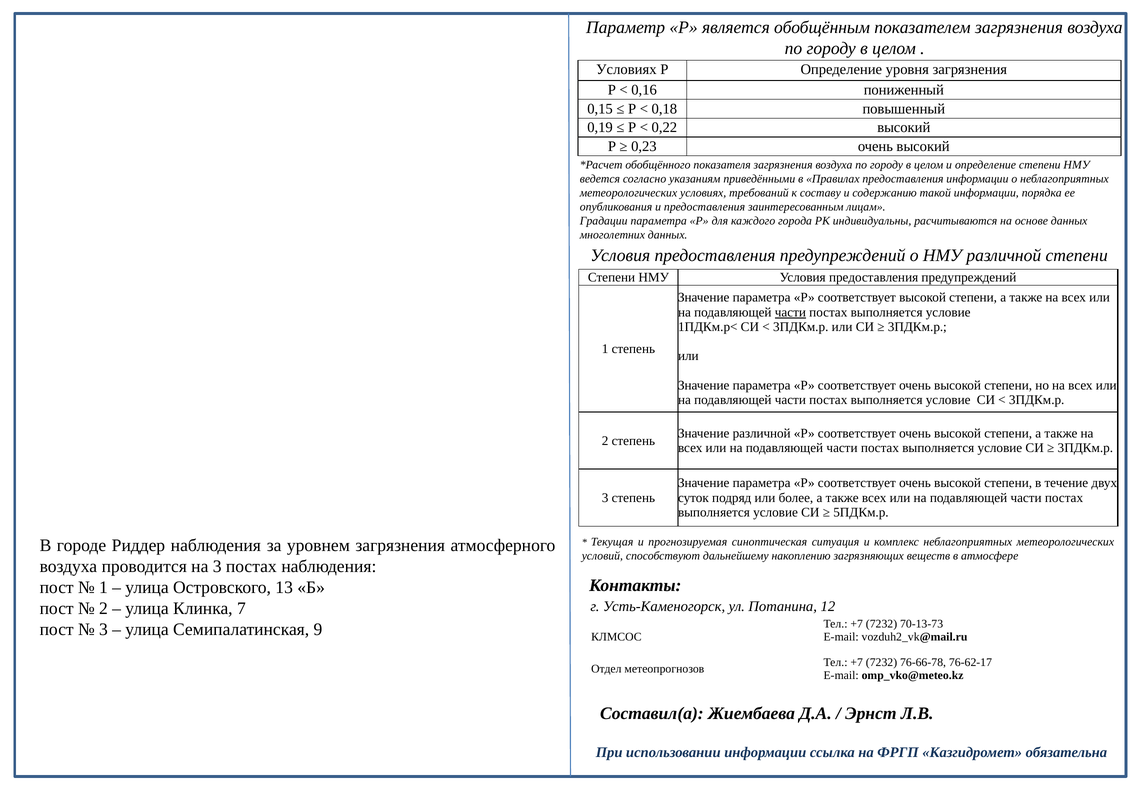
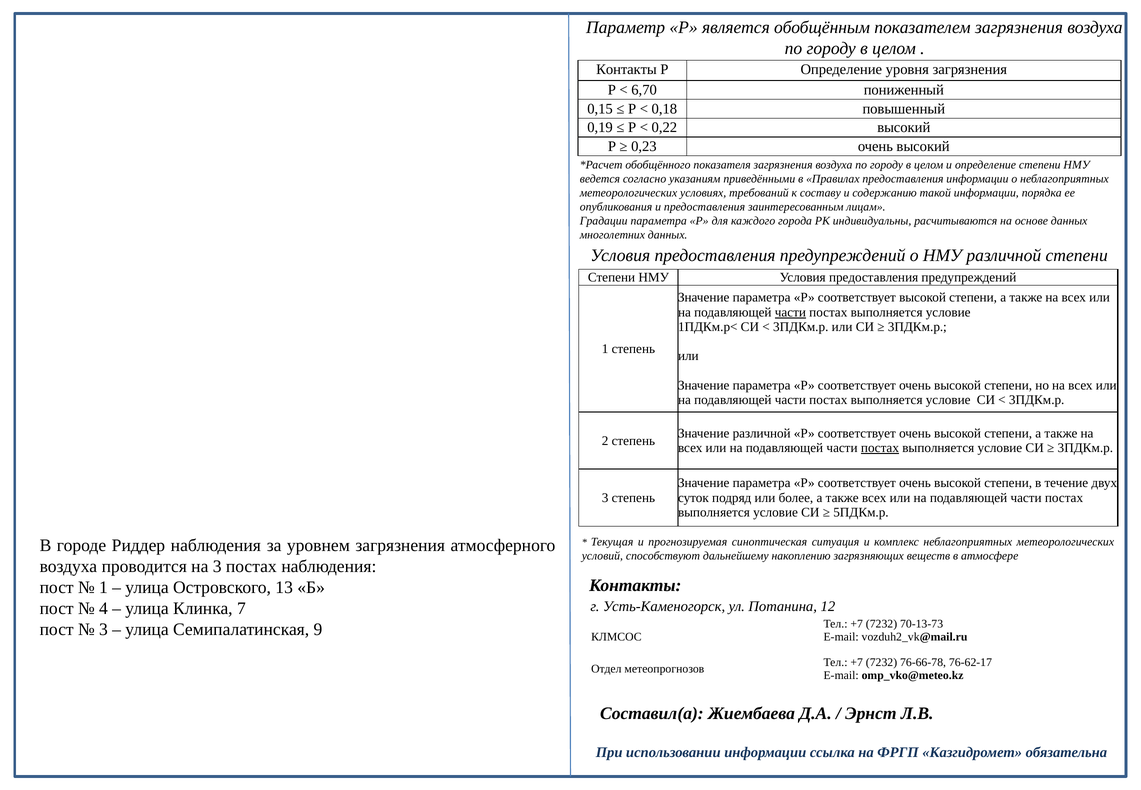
Условиях: Условиях -> Контакты (627, 70)
0,16: 0,16 -> 6,70 (644, 90)
постах underline: none -> present (880, 448)
2: 2 -> 4 (103, 608)
